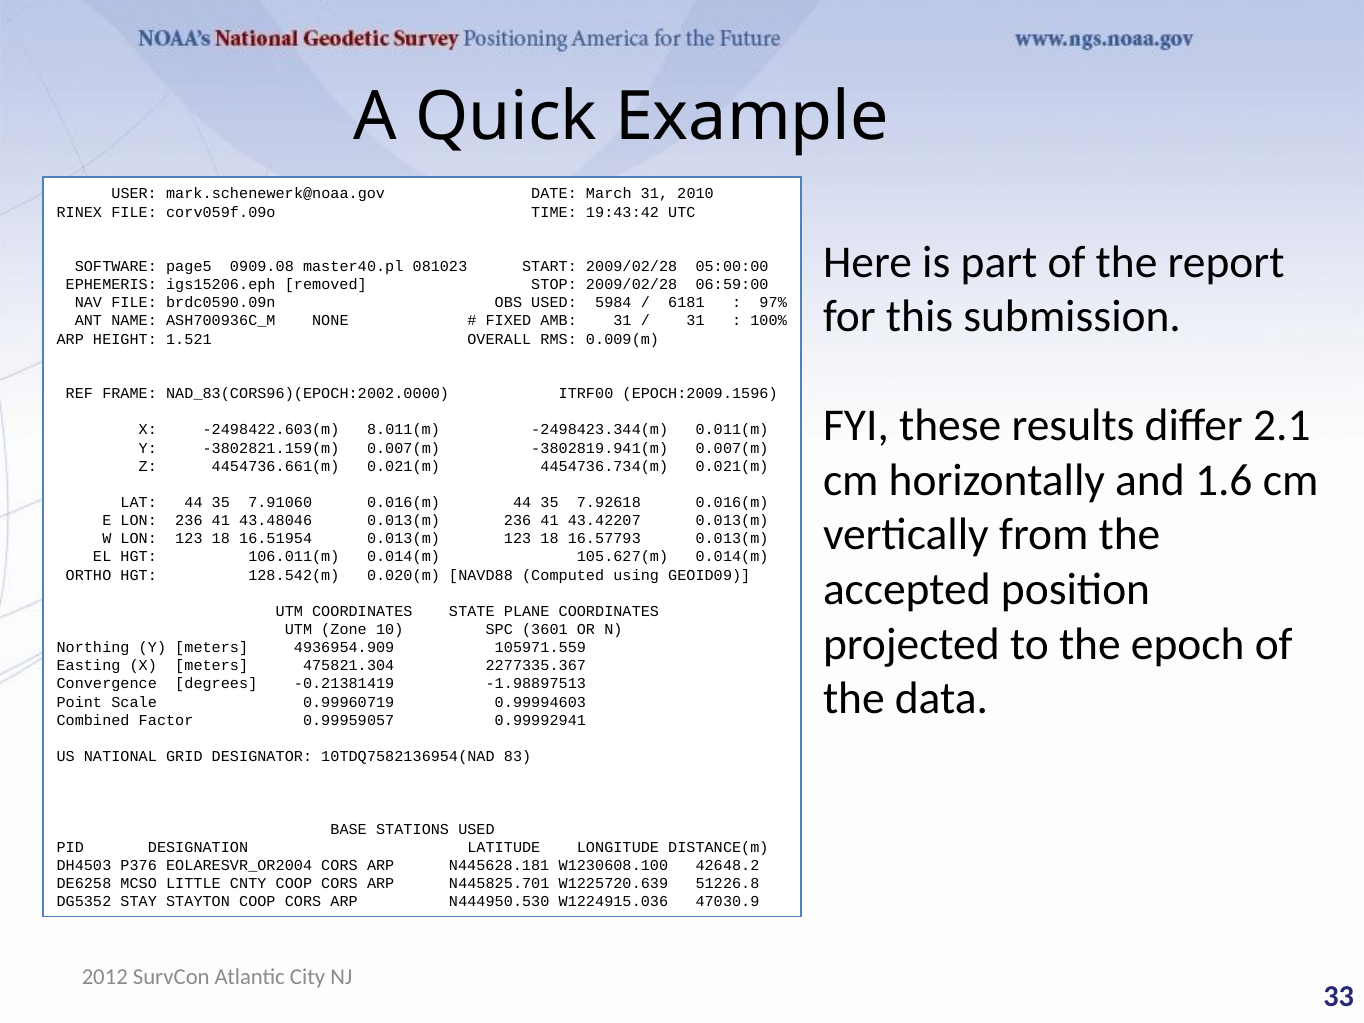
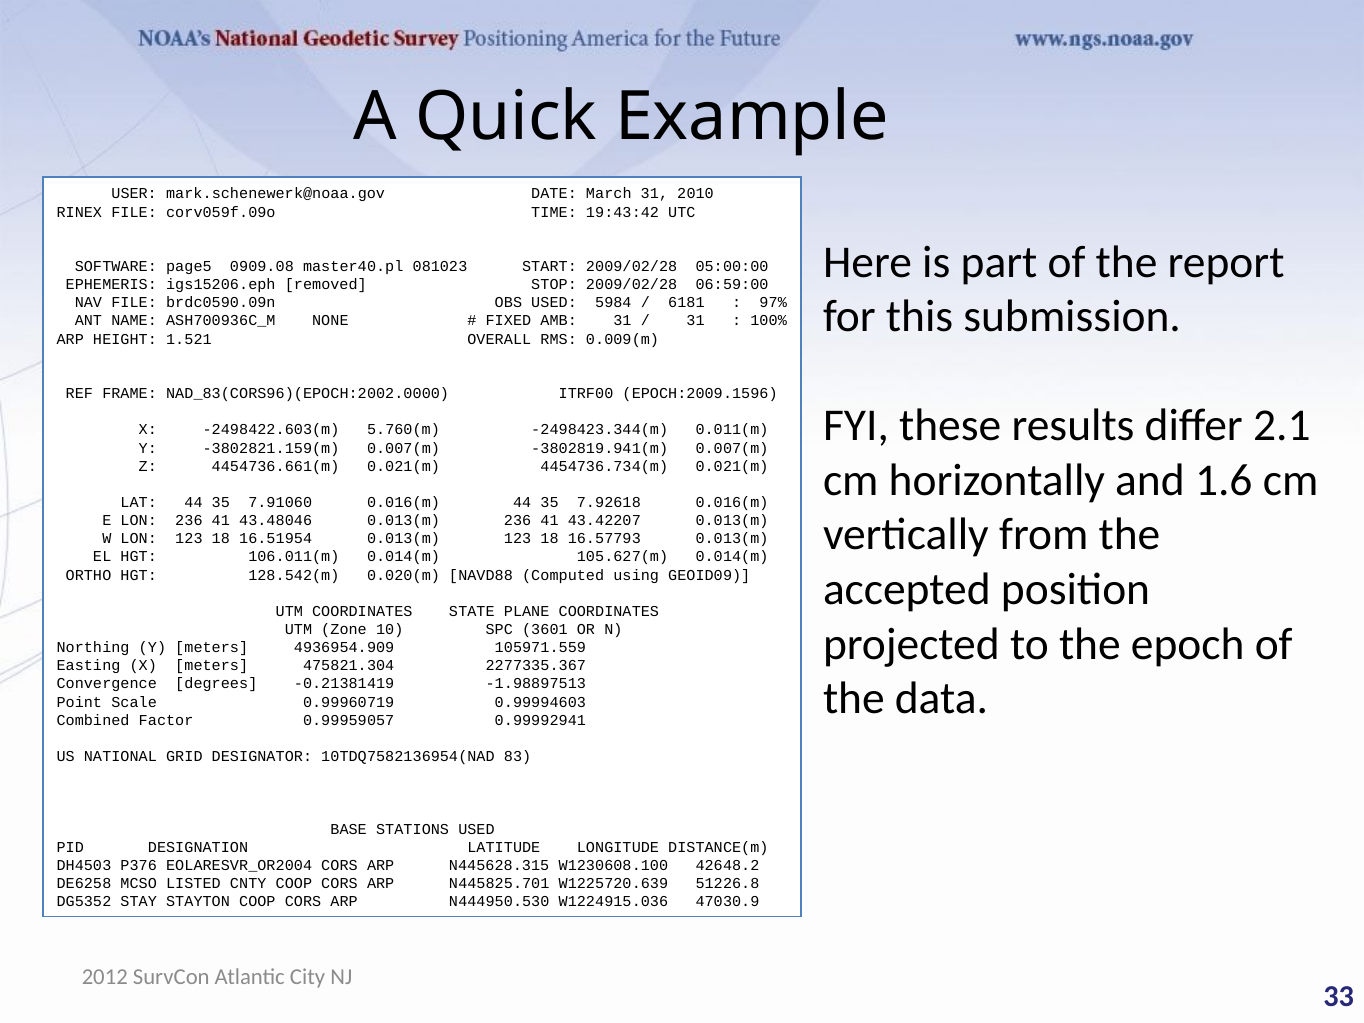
8.011(m: 8.011(m -> 5.760(m (403, 430)
N445628.181: N445628.181 -> N445628.315 (499, 865)
LITTLE: LITTLE -> LISTED (193, 884)
